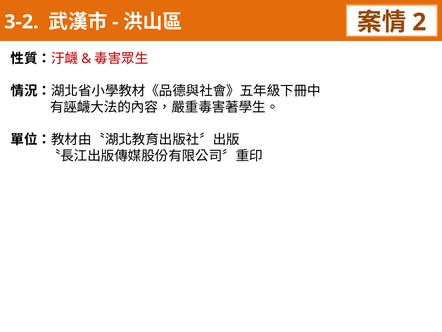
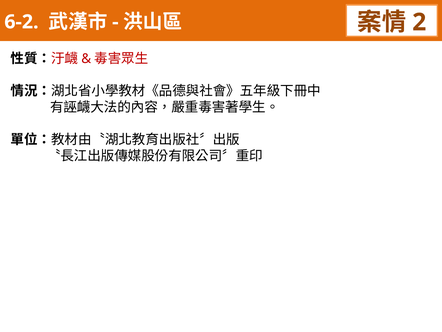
3-2: 3-2 -> 6-2 (21, 22)
